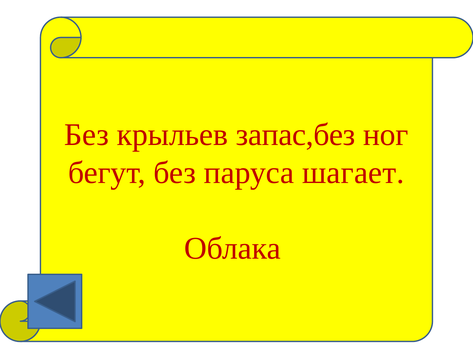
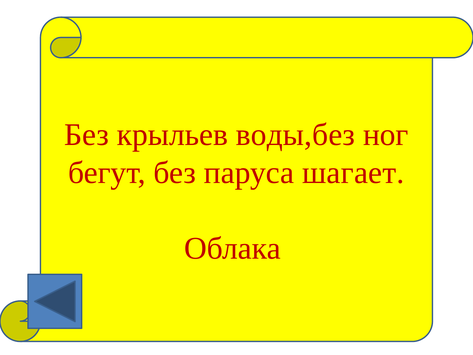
запас,без: запас,без -> воды,без (295, 135)
